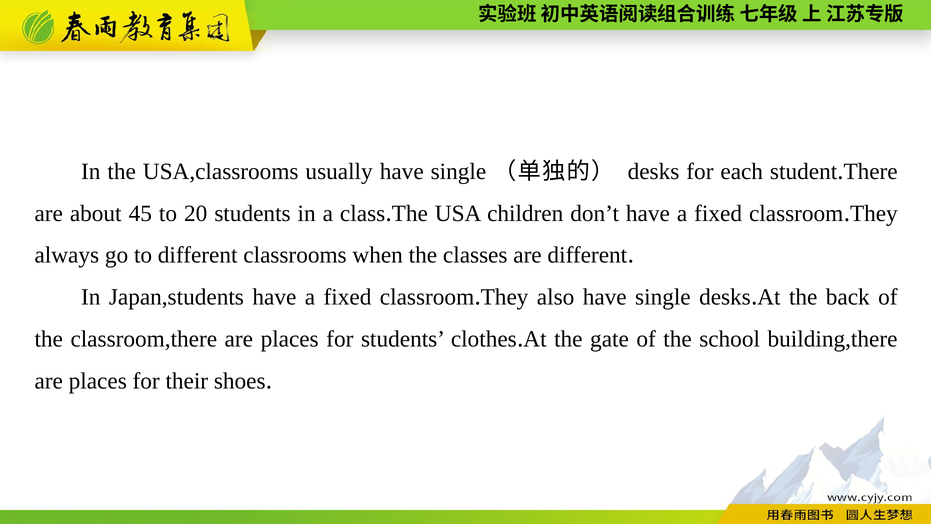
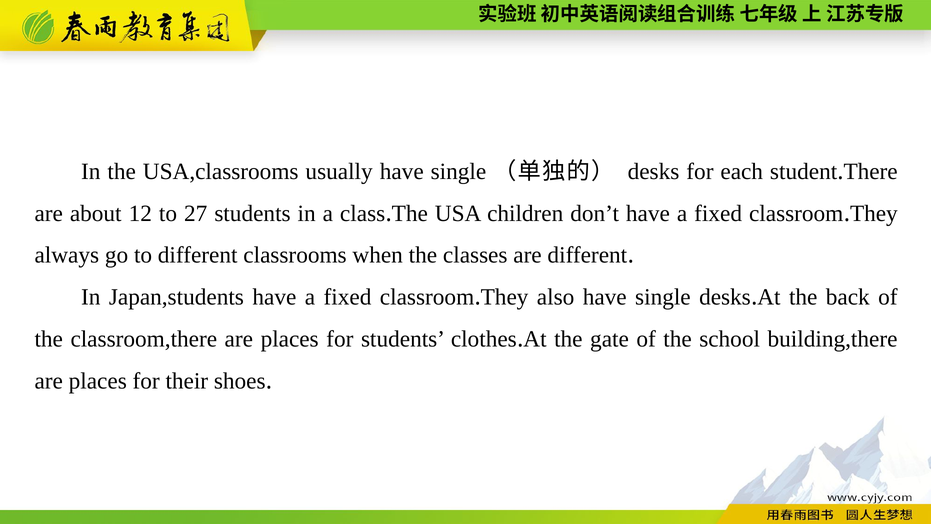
45: 45 -> 12 (140, 213)
20: 20 -> 27 (196, 213)
